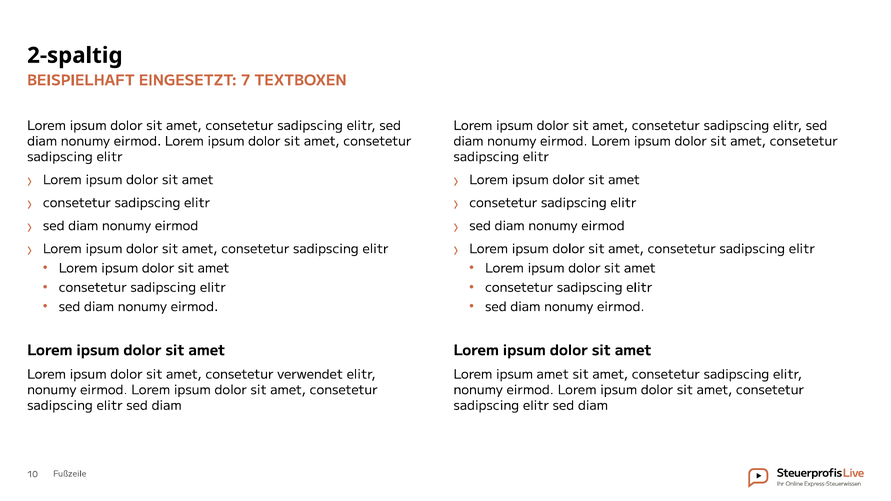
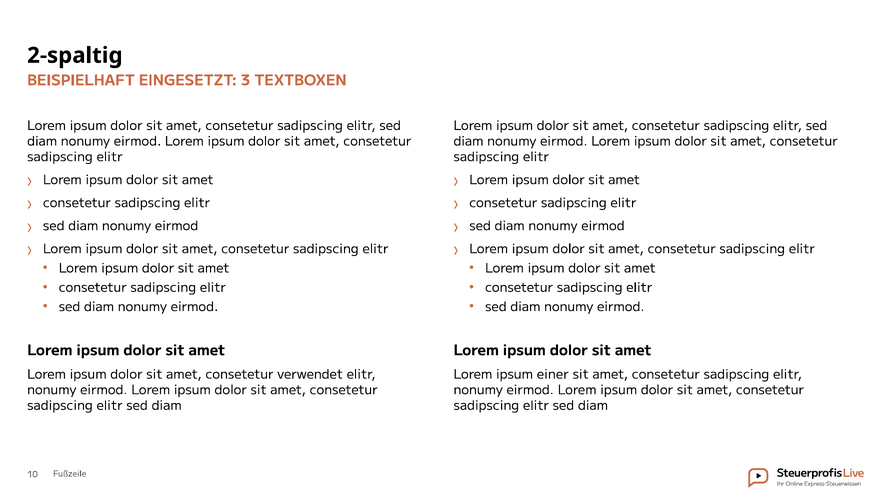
7: 7 -> 3 (246, 80)
ipsum amet: amet -> einer (553, 374)
